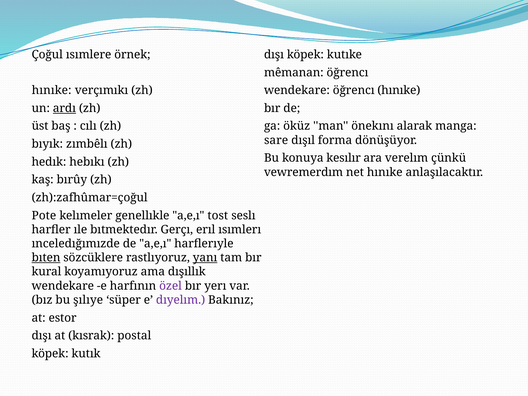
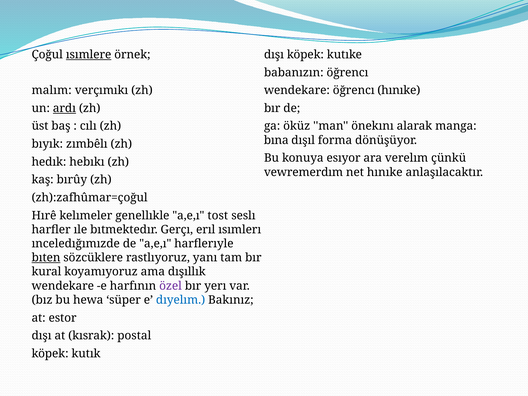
ısımlere underline: none -> present (89, 55)
mêmanan: mêmanan -> babanızın (294, 72)
hınıke: hınıke -> malım (52, 90)
sare: sare -> bına (276, 140)
kesılır: kesılır -> esıyor (344, 158)
Pote: Pote -> Hırê (44, 216)
yanı underline: present -> none (205, 258)
şılıye: şılıye -> hewa (88, 300)
dıyelım colour: purple -> blue (181, 300)
